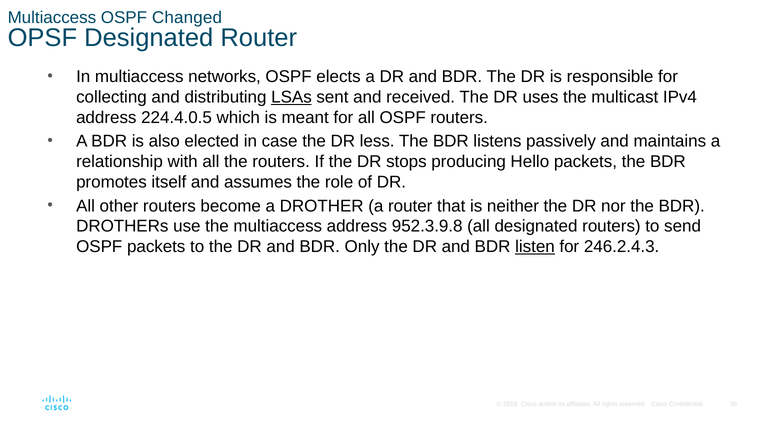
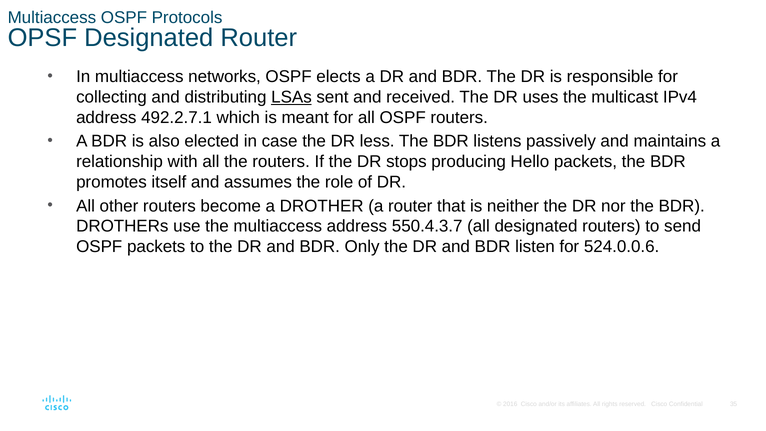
Changed: Changed -> Protocols (187, 18)
224.4.0.5: 224.4.0.5 -> 492.2.7.1 (177, 117)
952.3.9.8: 952.3.9.8 -> 550.4.3.7 (427, 226)
listen underline: present -> none (535, 247)
246.2.4.3: 246.2.4.3 -> 524.0.0.6 (622, 247)
